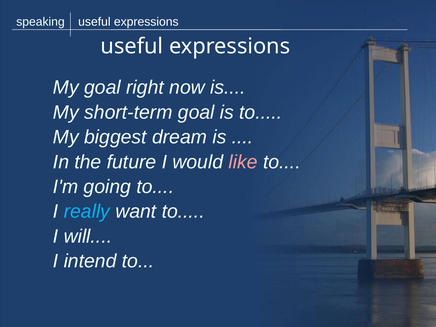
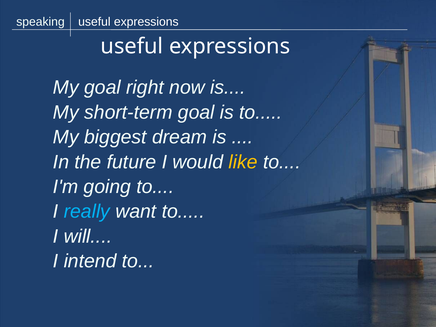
like colour: pink -> yellow (243, 162)
